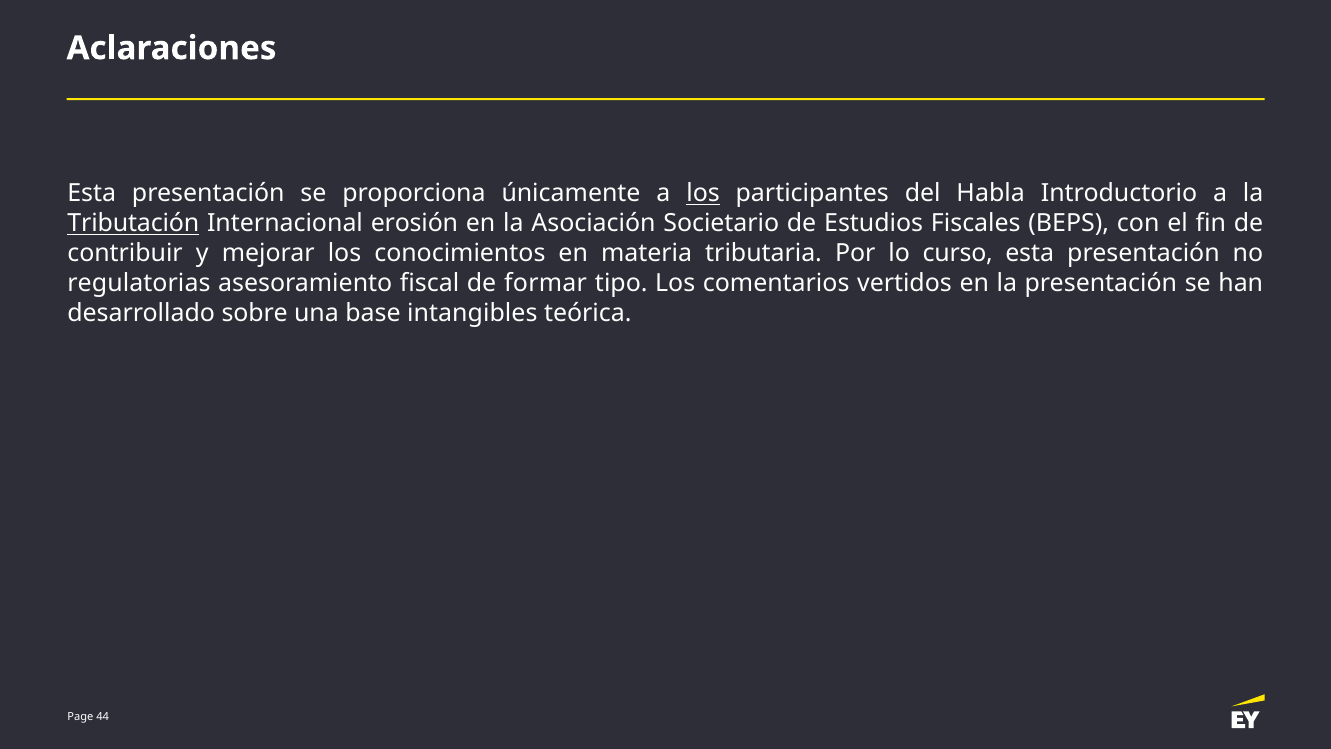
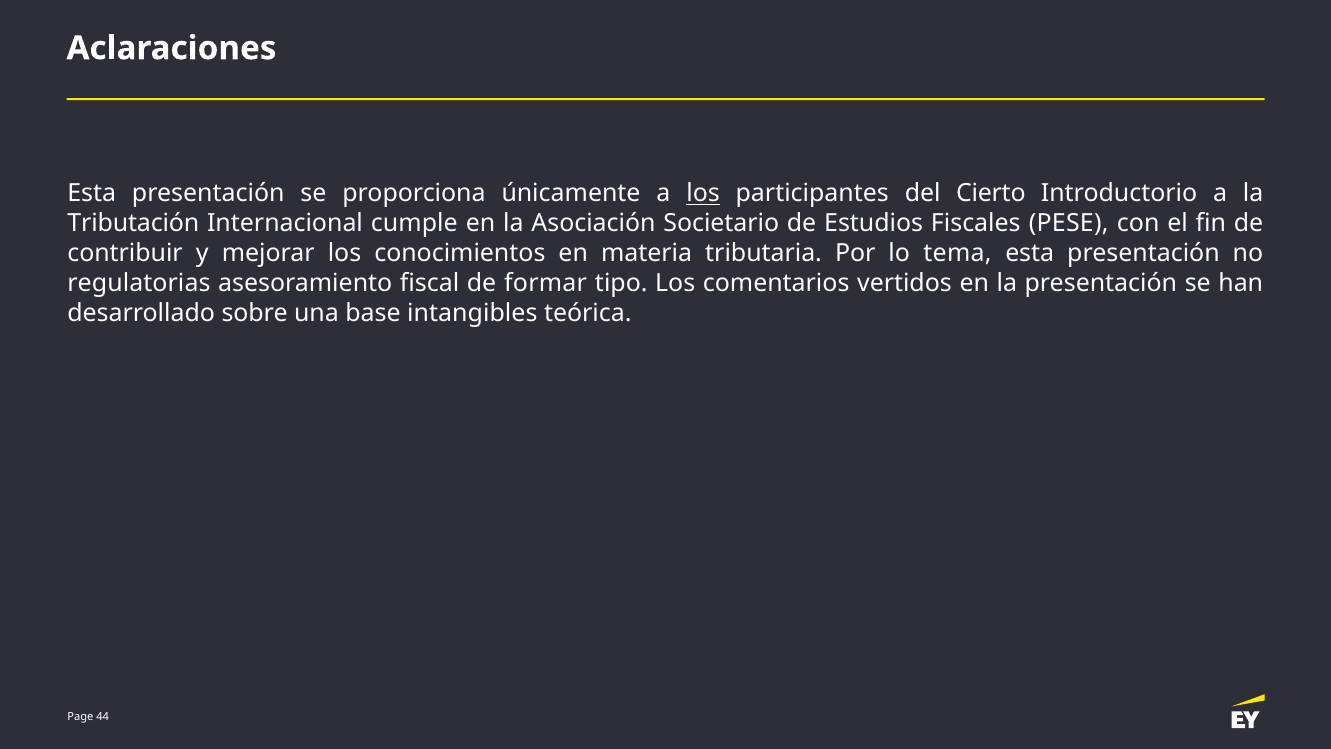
Habla: Habla -> Cierto (991, 193)
Tributación underline: present -> none (133, 223)
erosión: erosión -> cumple (414, 223)
BEPS: BEPS -> PESE (1069, 223)
curso: curso -> tema (957, 253)
